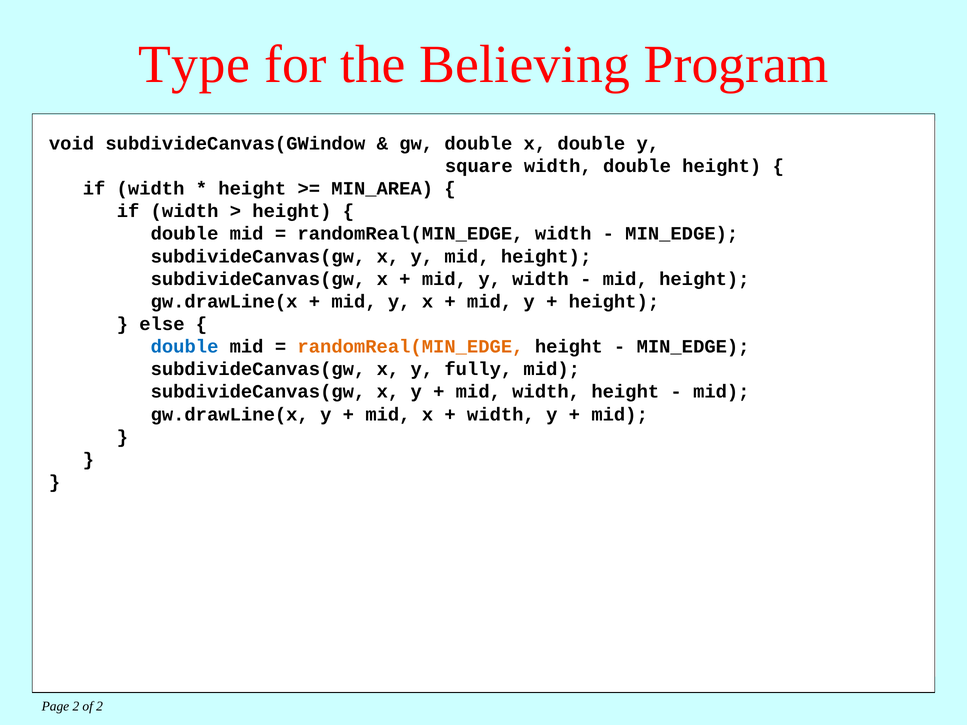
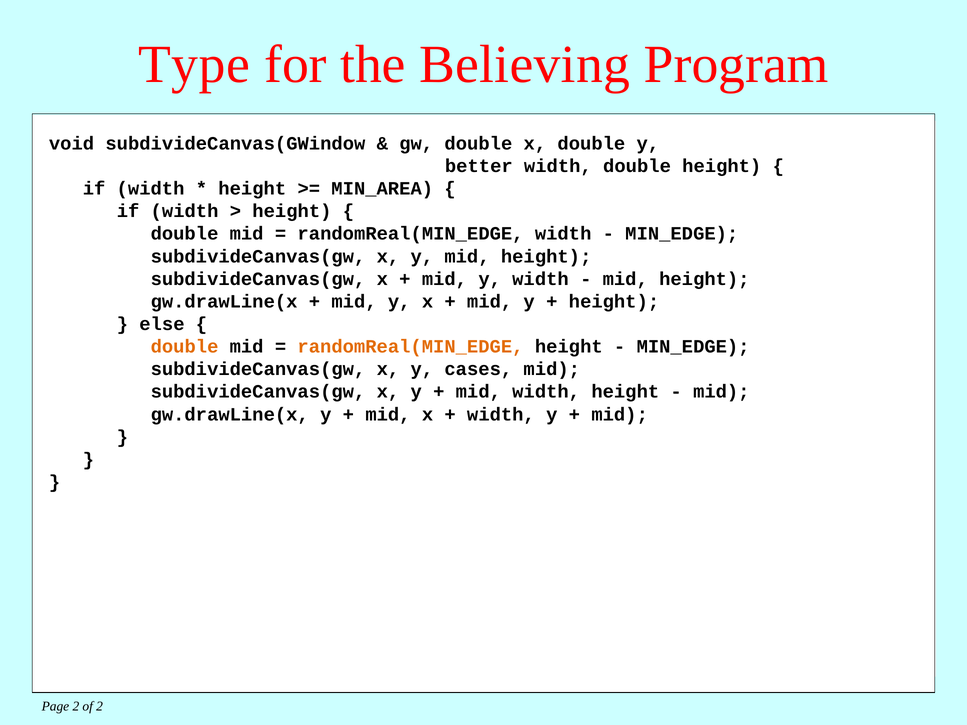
square: square -> better (479, 166)
double colour: blue -> orange (185, 347)
fully: fully -> cases (478, 369)
